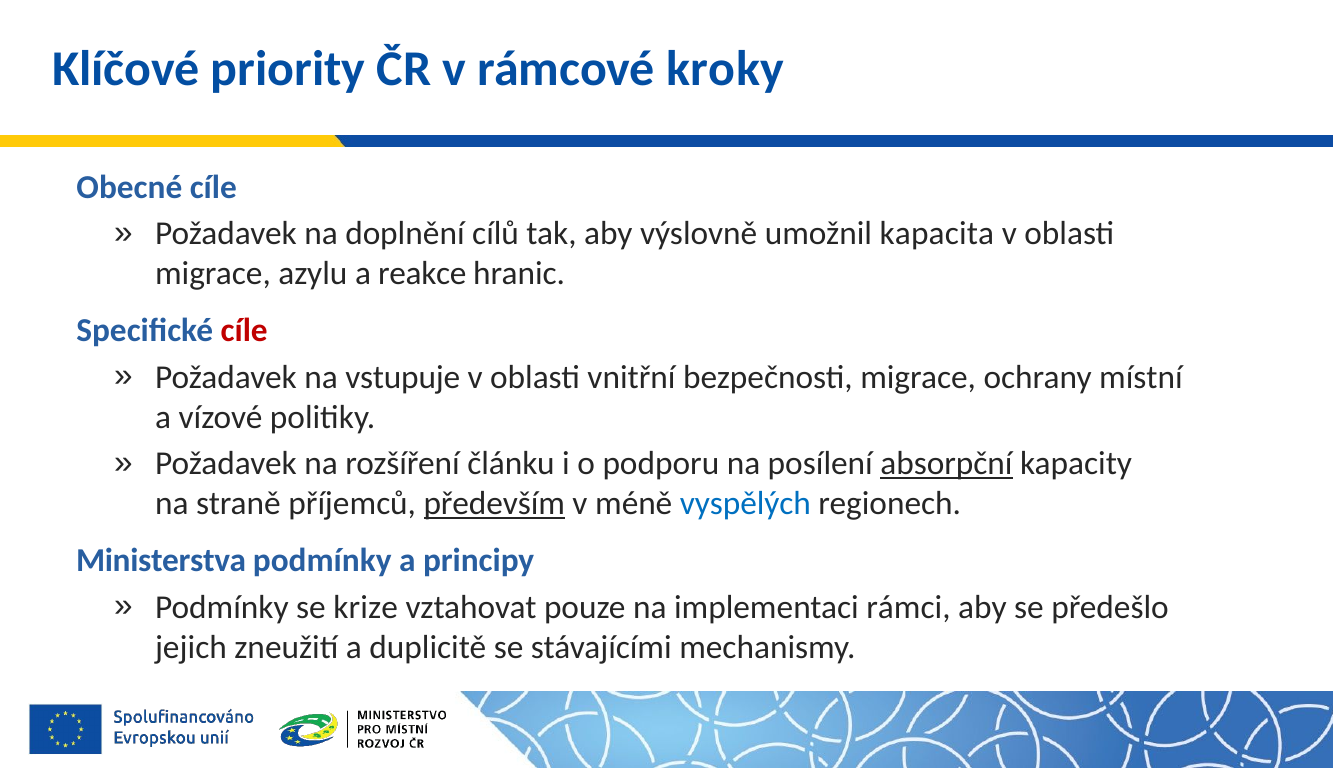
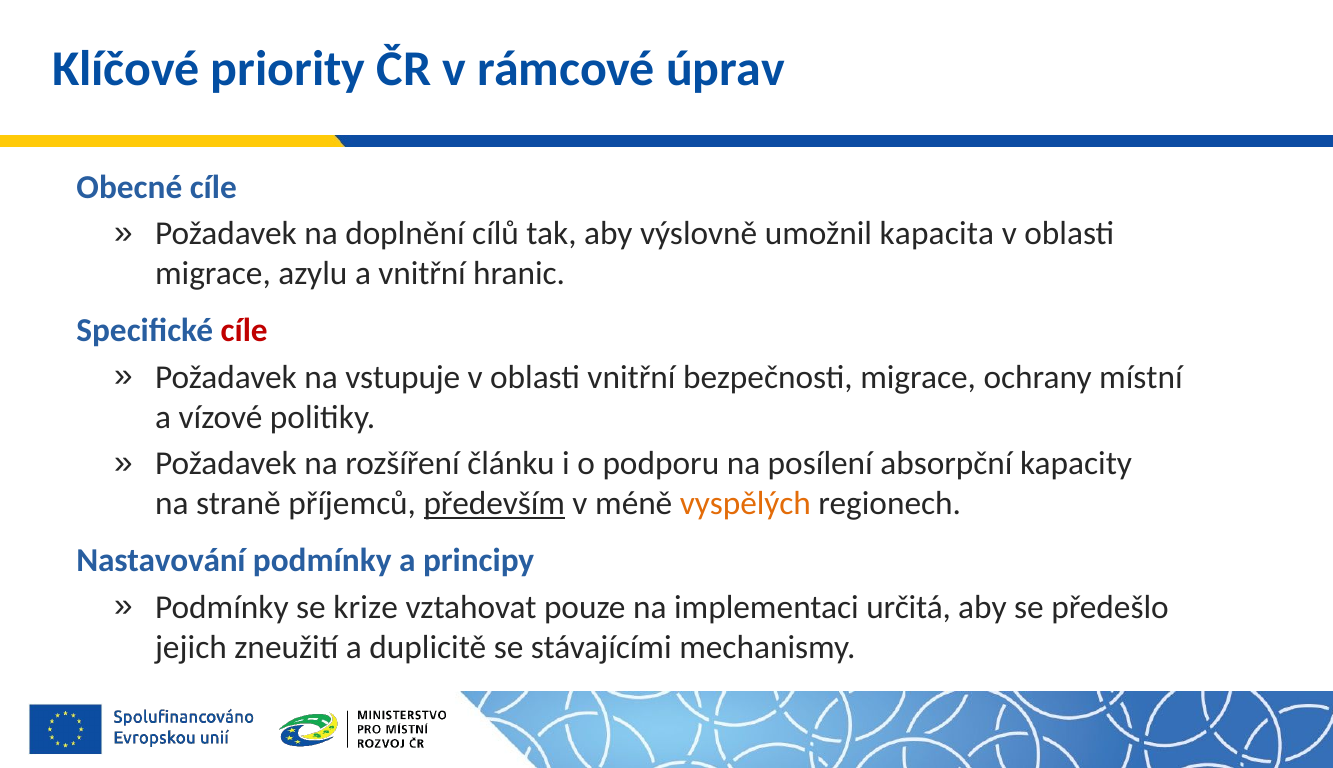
kroky: kroky -> úprav (726, 69)
a reakce: reakce -> vnitřní (422, 274)
absorpční underline: present -> none (946, 464)
vyspělých colour: blue -> orange (745, 504)
Ministerstva: Ministerstva -> Nastavování (161, 560)
rámci: rámci -> určitá (909, 607)
